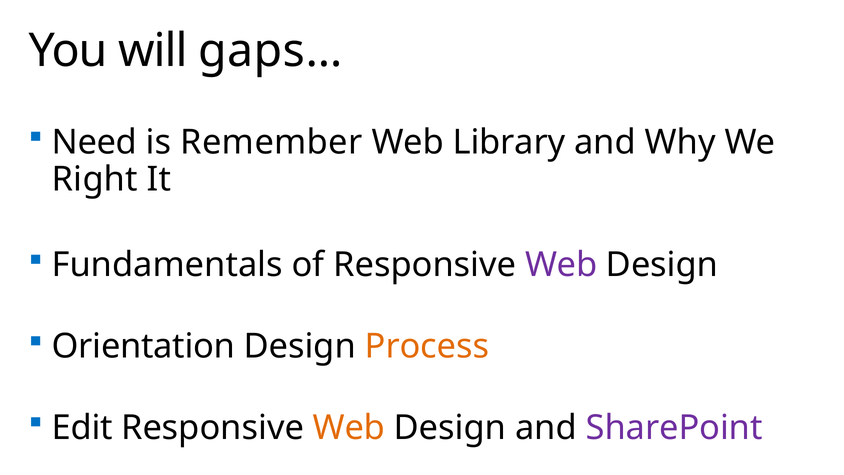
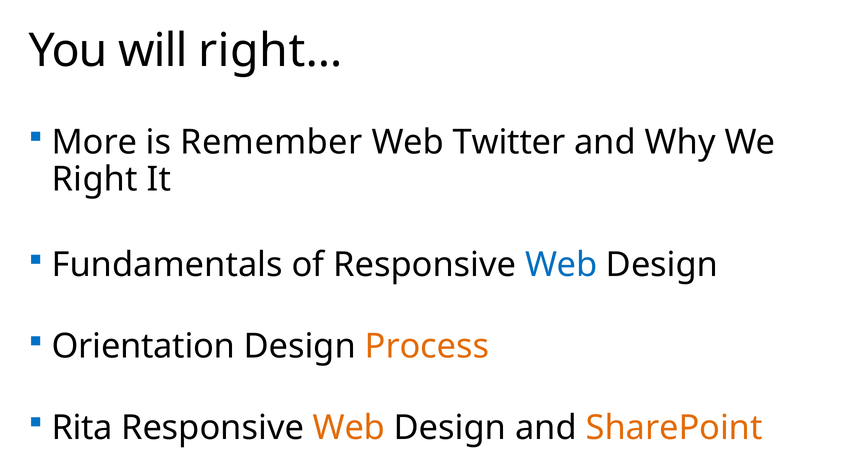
gaps…: gaps… -> right… (270, 51)
Need: Need -> More (94, 142)
Library: Library -> Twitter (509, 142)
Web colour: purple -> blue (561, 265)
Edit: Edit -> Rita (82, 428)
SharePoint colour: purple -> orange (674, 428)
